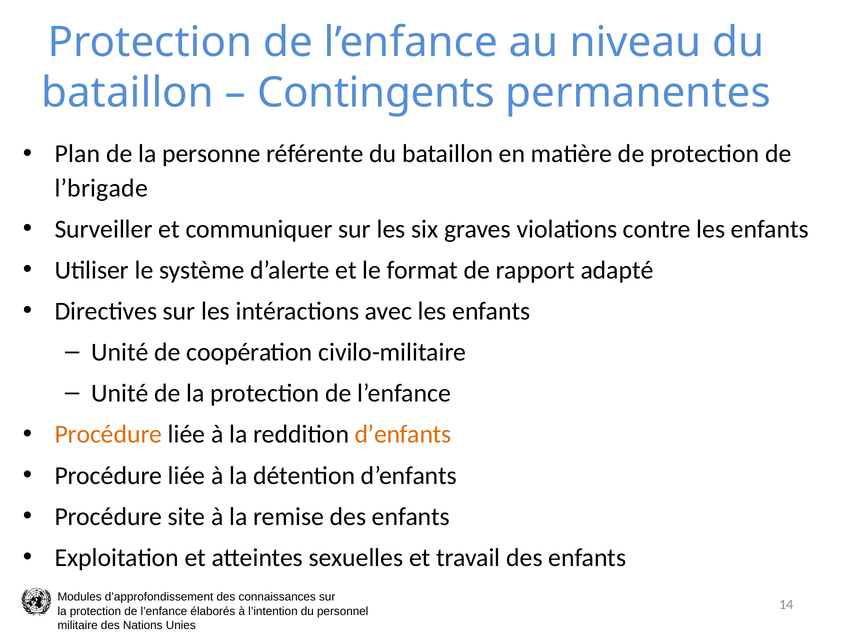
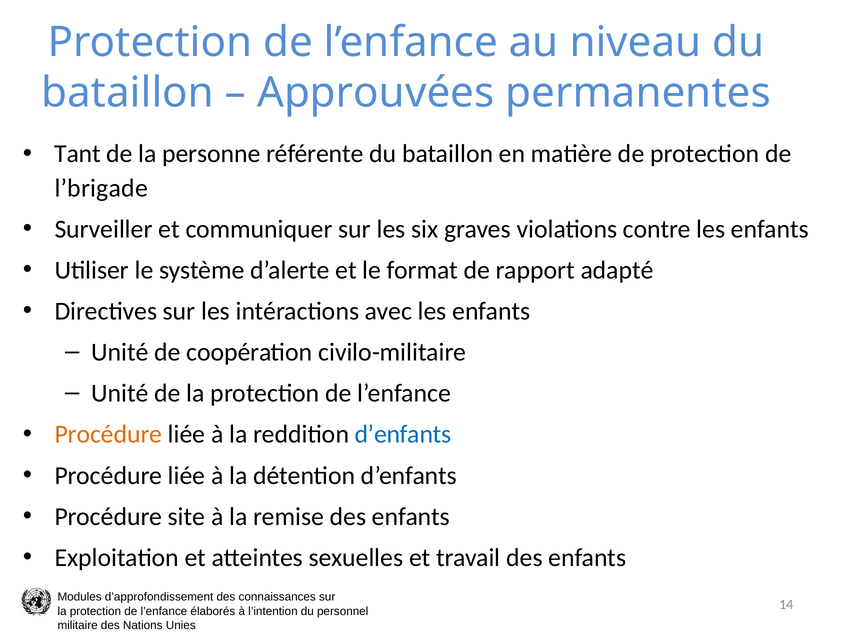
Contingents: Contingents -> Approuvées (376, 93)
Plan: Plan -> Tant (78, 154)
d’enfants colour: orange -> blue (403, 434)
